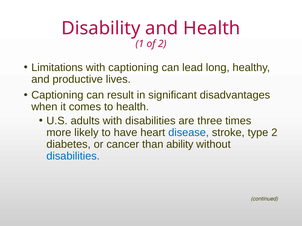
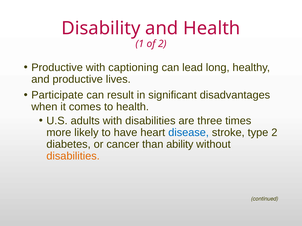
Limitations: Limitations -> Productive (57, 68)
Captioning: Captioning -> Participate (57, 95)
disabilities colour: blue -> orange (73, 156)
